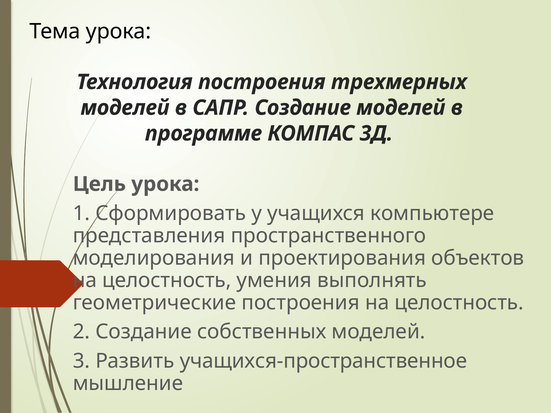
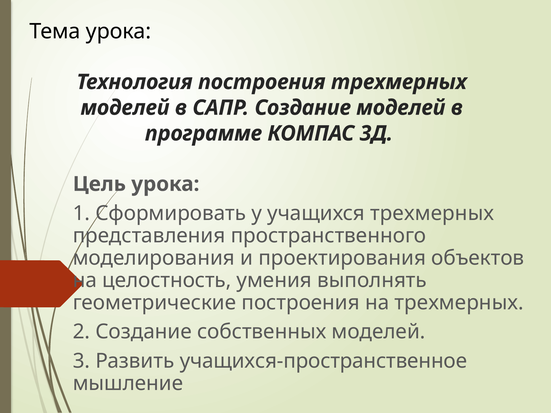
учащихся компьютере: компьютере -> трехмерных (432, 213)
построения на целостность: целостность -> трехмерных (459, 303)
